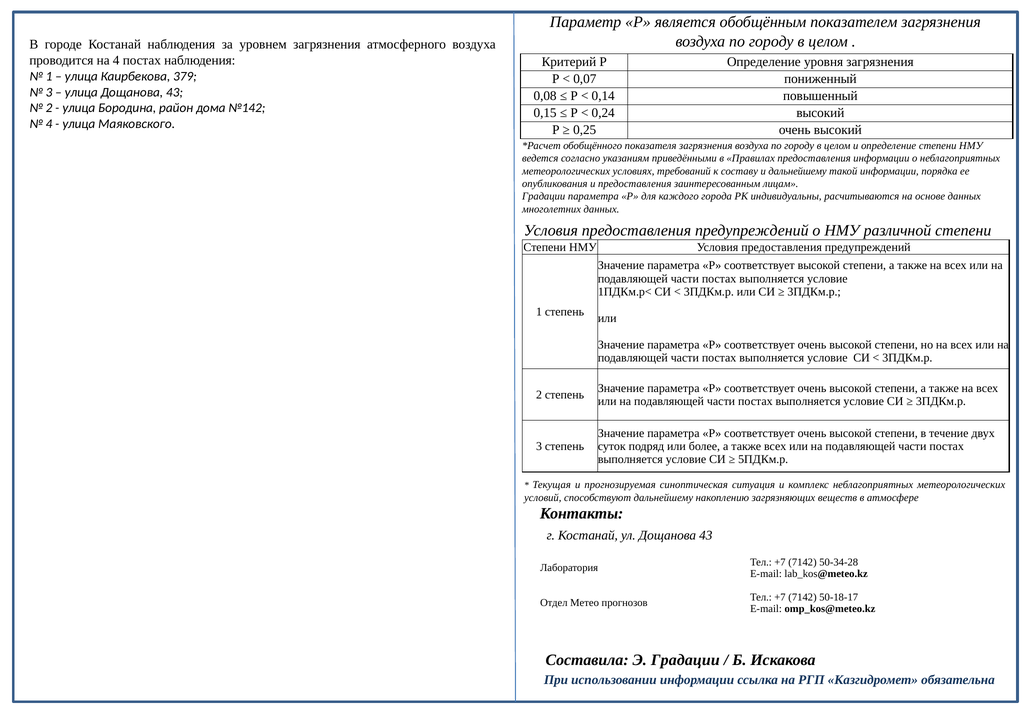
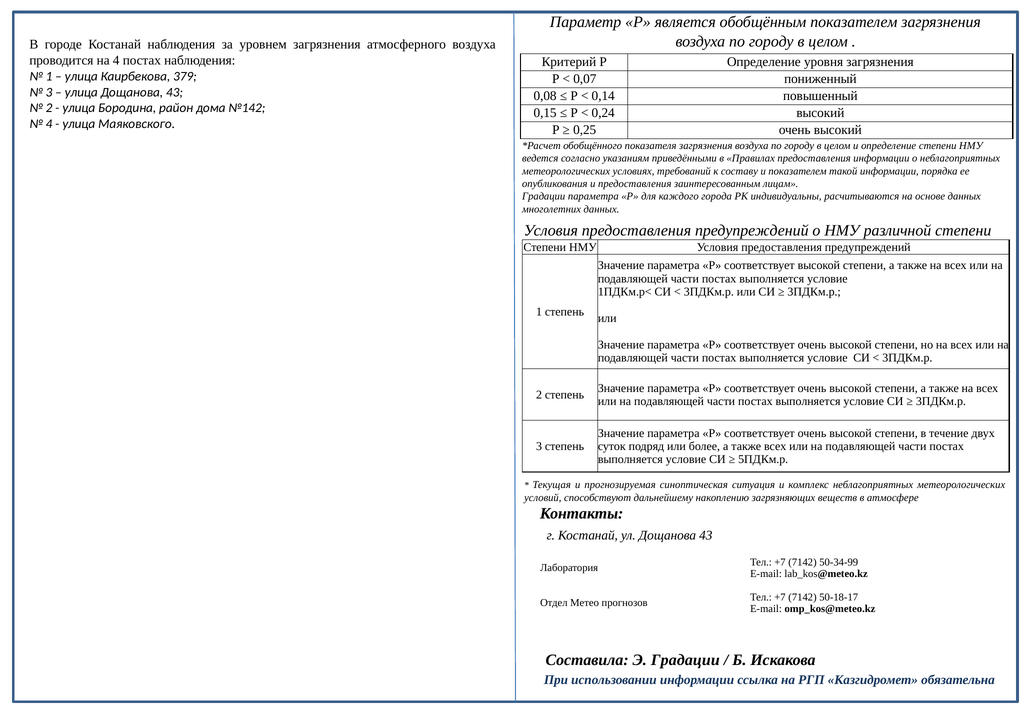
и дальнейшему: дальнейшему -> показателем (798, 171)
50-34-28: 50-34-28 -> 50-34-99 (839, 562)
